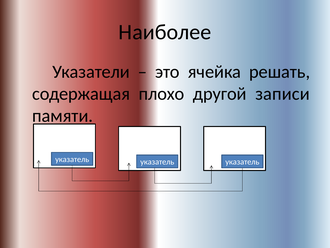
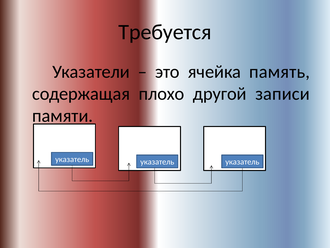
Наиболее: Наиболее -> Требуется (165, 32)
решать: решать -> память (280, 72)
